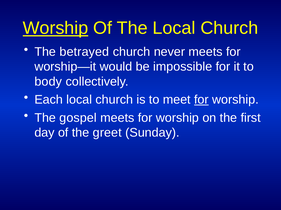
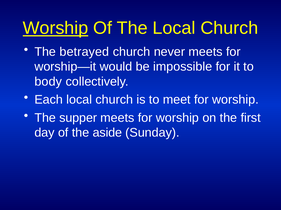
for underline: present -> none (201, 100)
gospel: gospel -> supper (78, 118)
greet: greet -> aside (107, 133)
